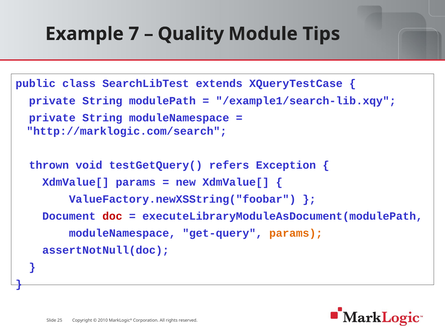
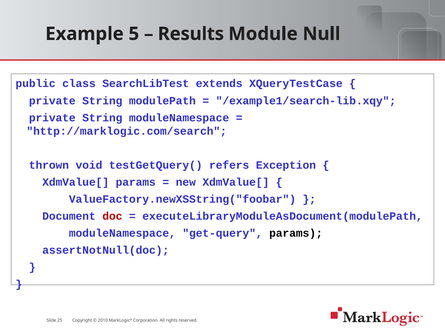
7: 7 -> 5 (134, 34)
Quality: Quality -> Results (191, 34)
Tips: Tips -> Null (321, 34)
params colour: orange -> black (296, 234)
